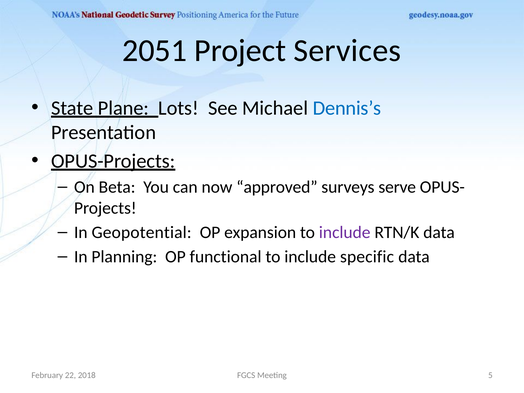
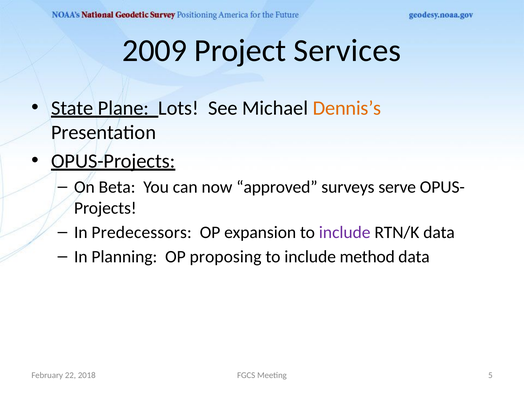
2051: 2051 -> 2009 (155, 51)
Dennis’s colour: blue -> orange (347, 108)
Geopotential: Geopotential -> Predecessors (142, 232)
functional: functional -> proposing (226, 257)
specific: specific -> method (367, 257)
